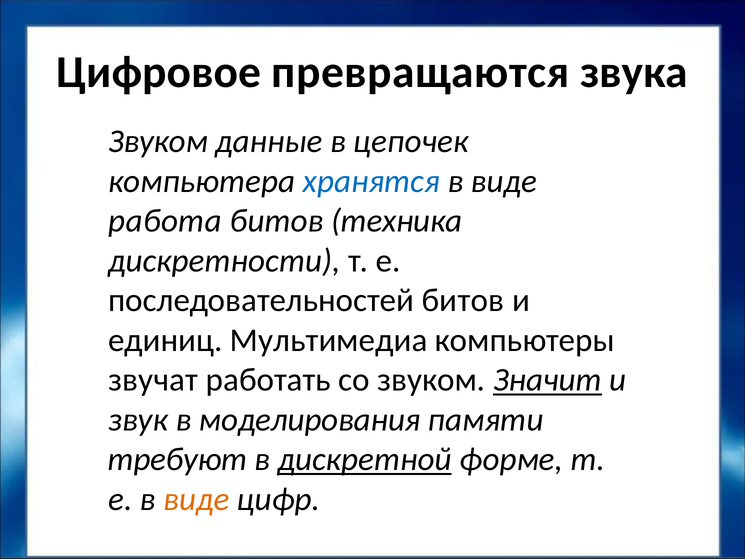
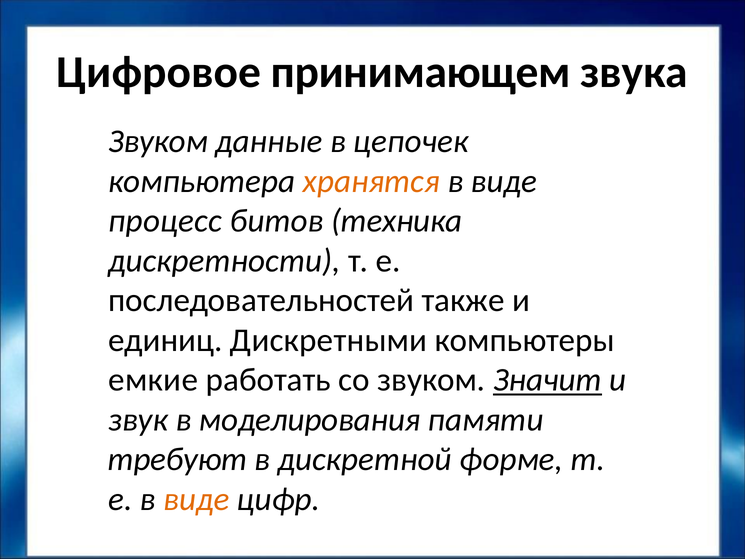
превращаются: превращаются -> принимающем (421, 72)
хранятся colour: blue -> orange (371, 181)
работа: работа -> процесс (165, 221)
последовательностей битов: битов -> также (463, 300)
Мультимедиа: Мультимедиа -> Дискретными (329, 340)
звучат: звучат -> емкие (153, 380)
дискретной underline: present -> none (365, 459)
